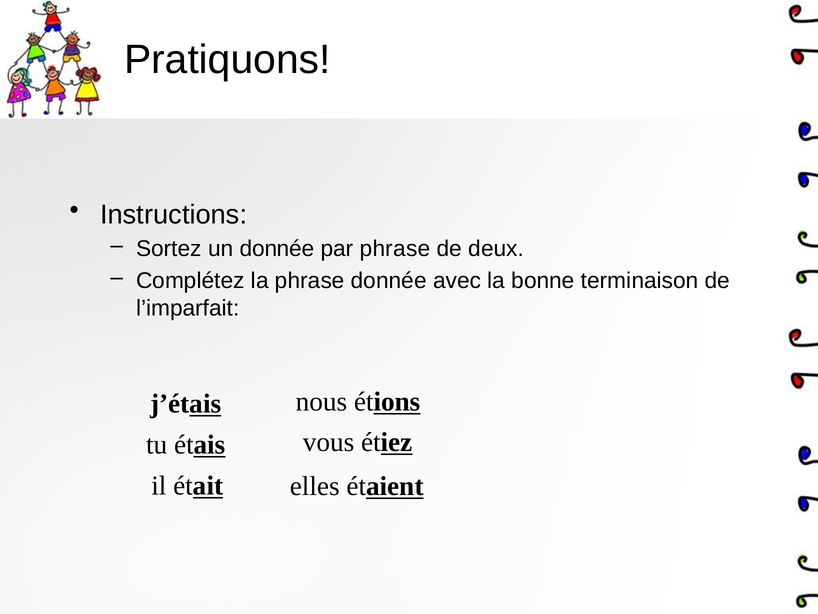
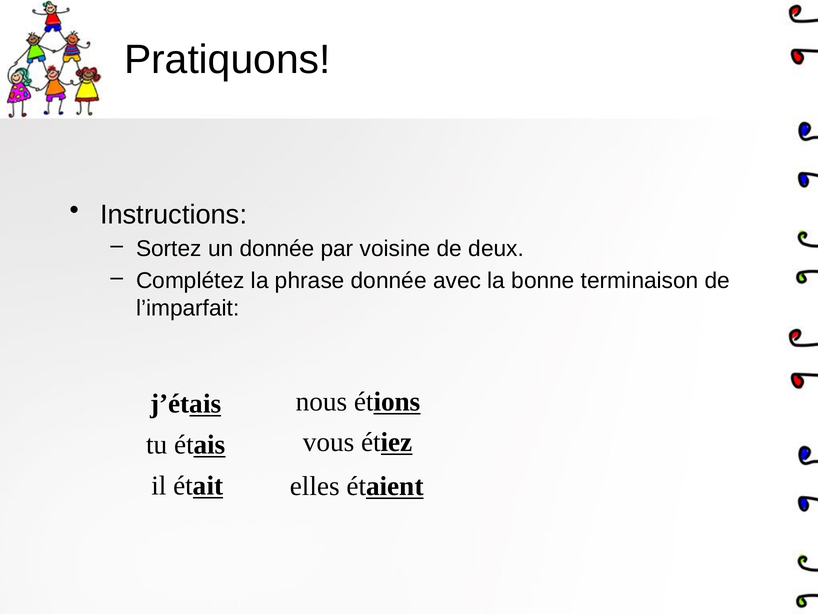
par phrase: phrase -> voisine (395, 249)
